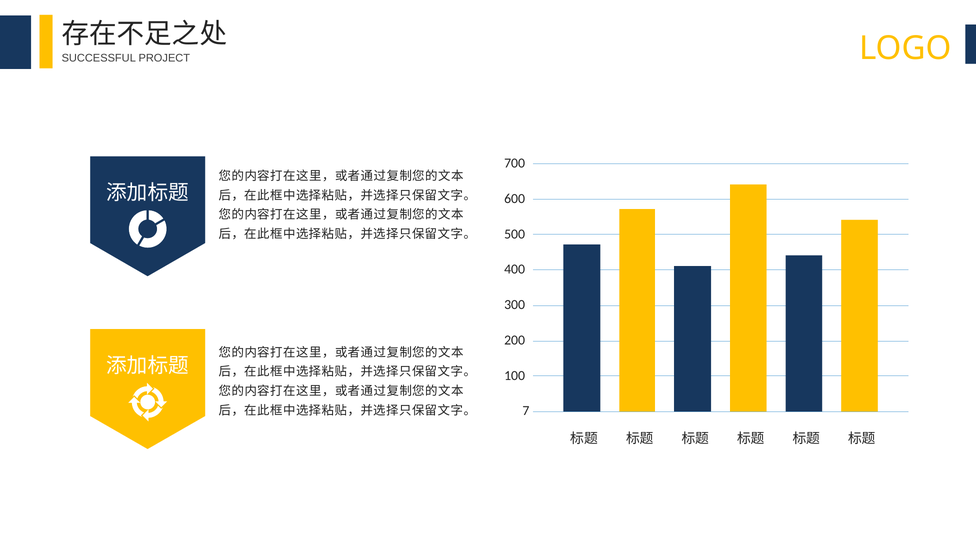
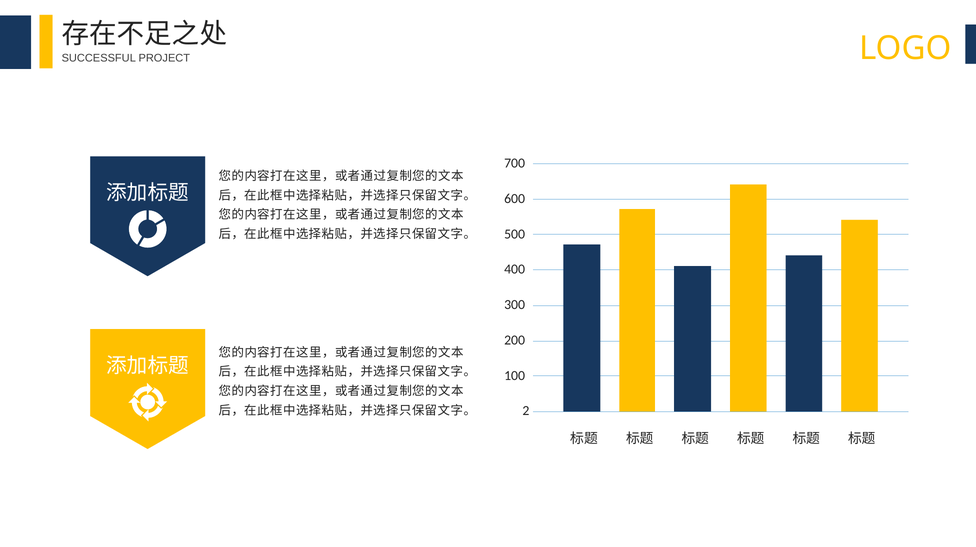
7: 7 -> 2 (526, 411)
